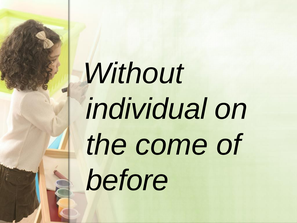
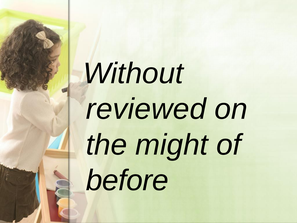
individual: individual -> reviewed (146, 109)
come: come -> might (172, 145)
